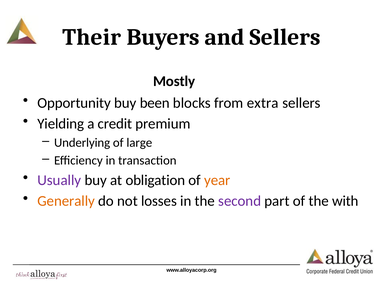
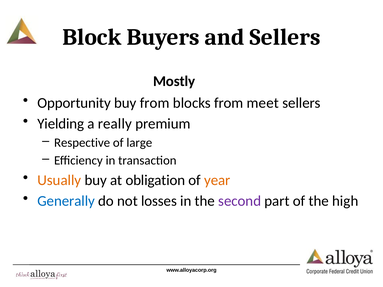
Their: Their -> Block (92, 37)
buy been: been -> from (155, 103)
extra: extra -> meet (263, 103)
credit: credit -> really (115, 124)
Underlying: Underlying -> Respective (82, 143)
Usually colour: purple -> orange (59, 180)
Generally colour: orange -> blue (66, 201)
with: with -> high (345, 201)
